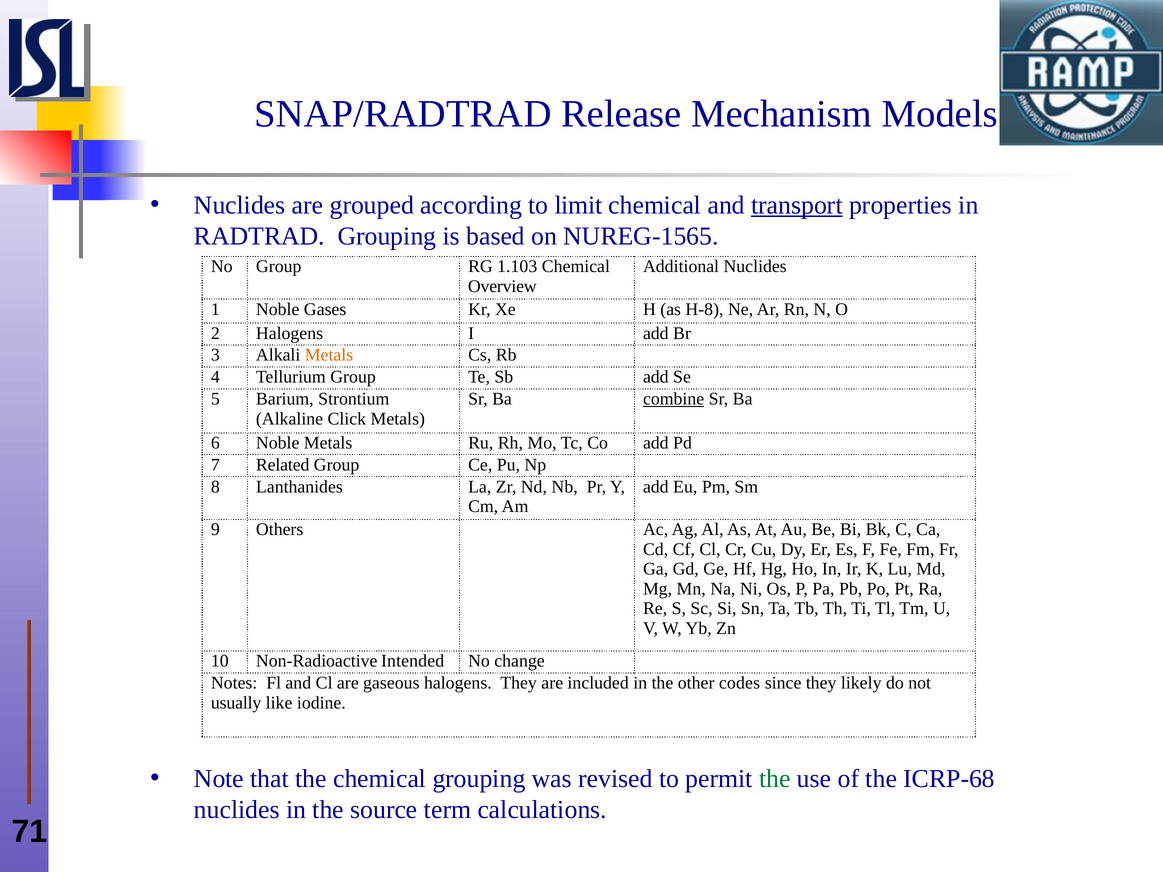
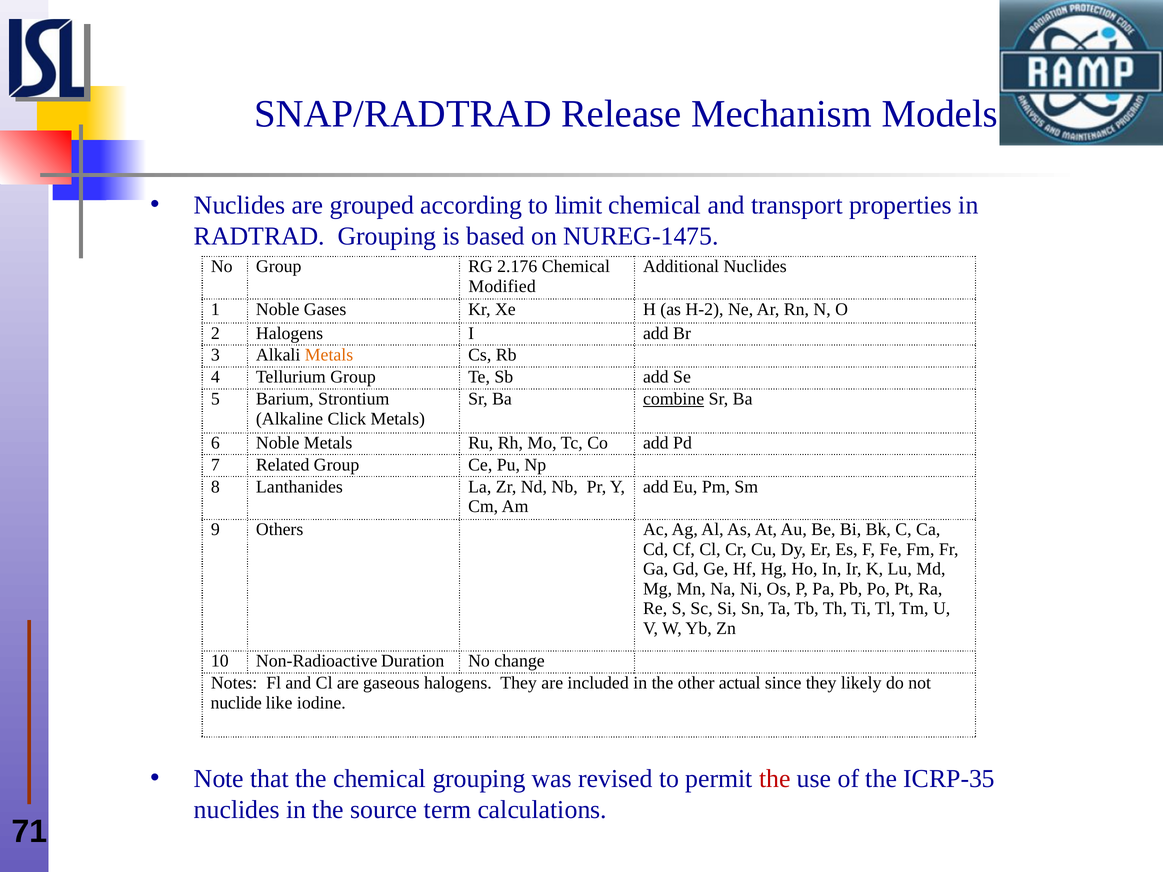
transport underline: present -> none (797, 205)
NUREG-1565: NUREG-1565 -> NUREG-1475 (641, 236)
1.103: 1.103 -> 2.176 (517, 267)
Overview: Overview -> Modified (502, 286)
H-8: H-8 -> H-2 (704, 309)
Intended: Intended -> Duration (413, 661)
codes: codes -> actual (740, 683)
usually: usually -> nuclide (236, 703)
the colour: green -> red (775, 779)
ICRP-68: ICRP-68 -> ICRP-35 (949, 779)
